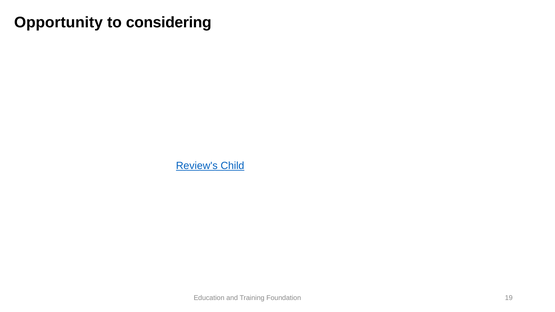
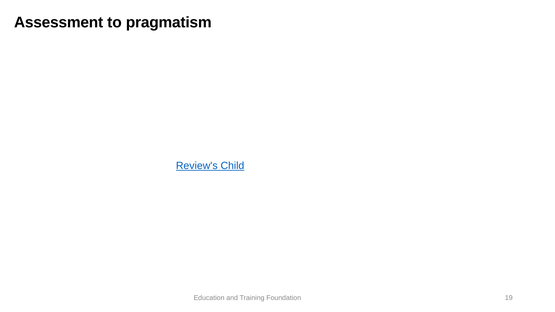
Opportunity: Opportunity -> Assessment (59, 22)
considering: considering -> pragmatism (169, 22)
